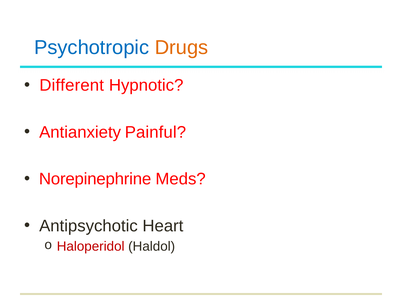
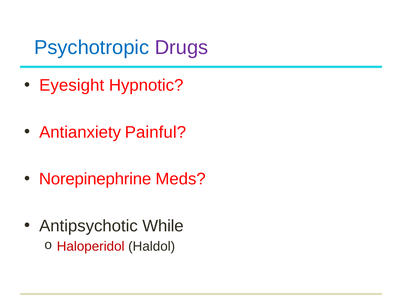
Drugs colour: orange -> purple (181, 48)
Different: Different -> Eyesight (72, 86)
Heart: Heart -> While (163, 226)
